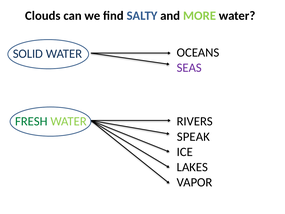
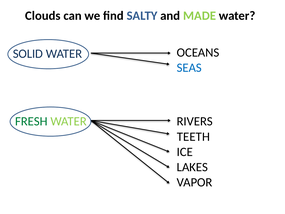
MORE: MORE -> MADE (200, 16)
SEAS colour: purple -> blue (189, 68)
SPEAK: SPEAK -> TEETH (193, 136)
